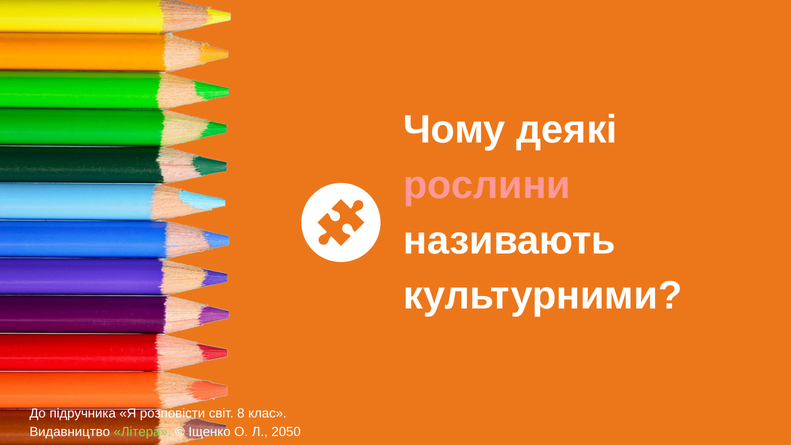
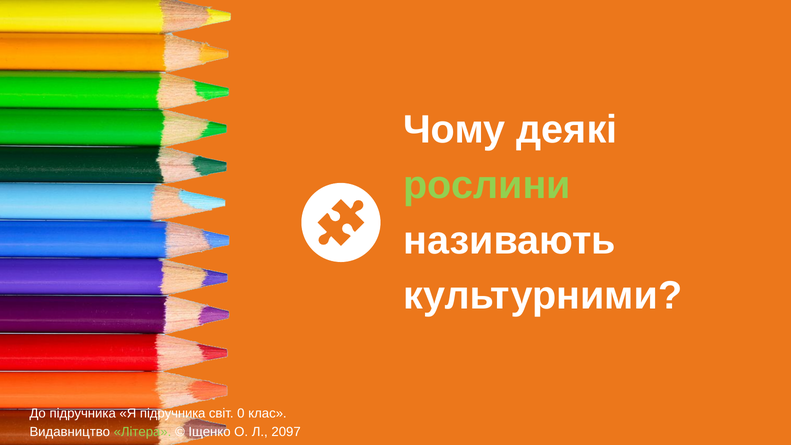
рослини colour: pink -> light green (487, 185)
Я розповісти: розповісти -> підручника (173, 413)
8: 8 -> 0 (241, 413)
2050: 2050 -> 2097 (286, 432)
